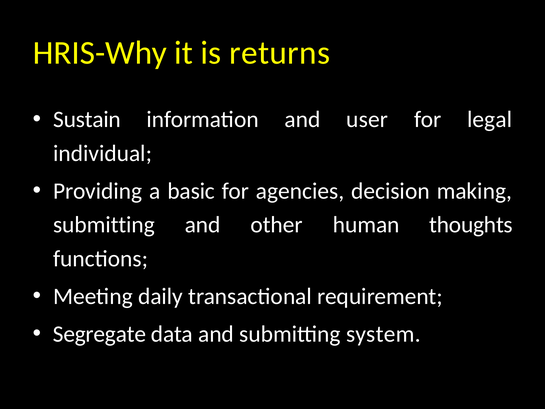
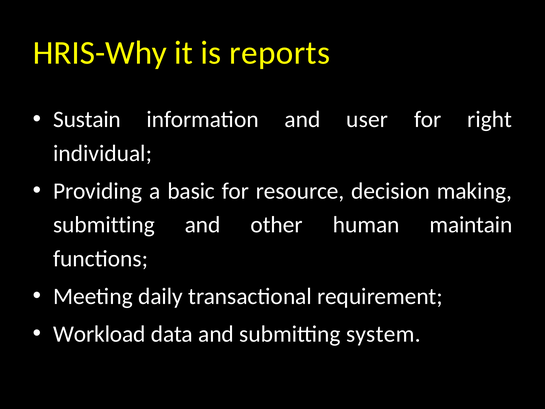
returns: returns -> reports (280, 53)
legal: legal -> right (490, 119)
agencies: agencies -> resource (300, 191)
thoughts: thoughts -> maintain (471, 225)
Segregate: Segregate -> Workload (99, 334)
